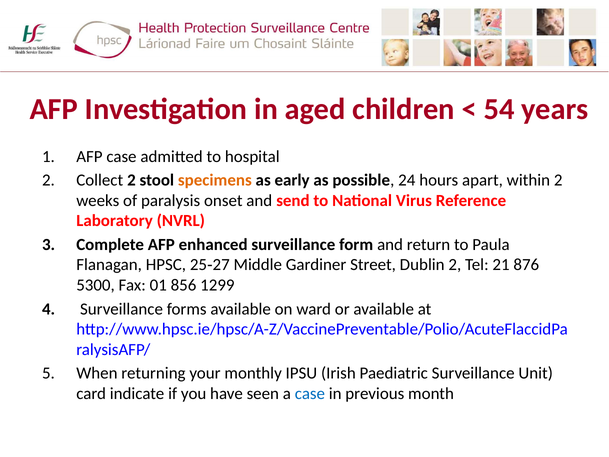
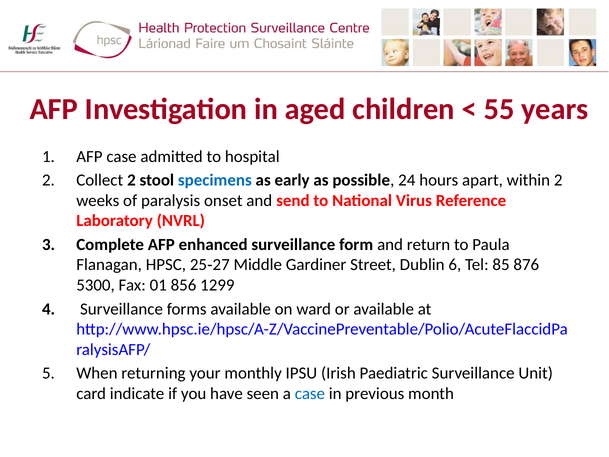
54: 54 -> 55 (499, 109)
specimens colour: orange -> blue (215, 180)
Dublin 2: 2 -> 6 (455, 265)
21: 21 -> 85 (501, 265)
